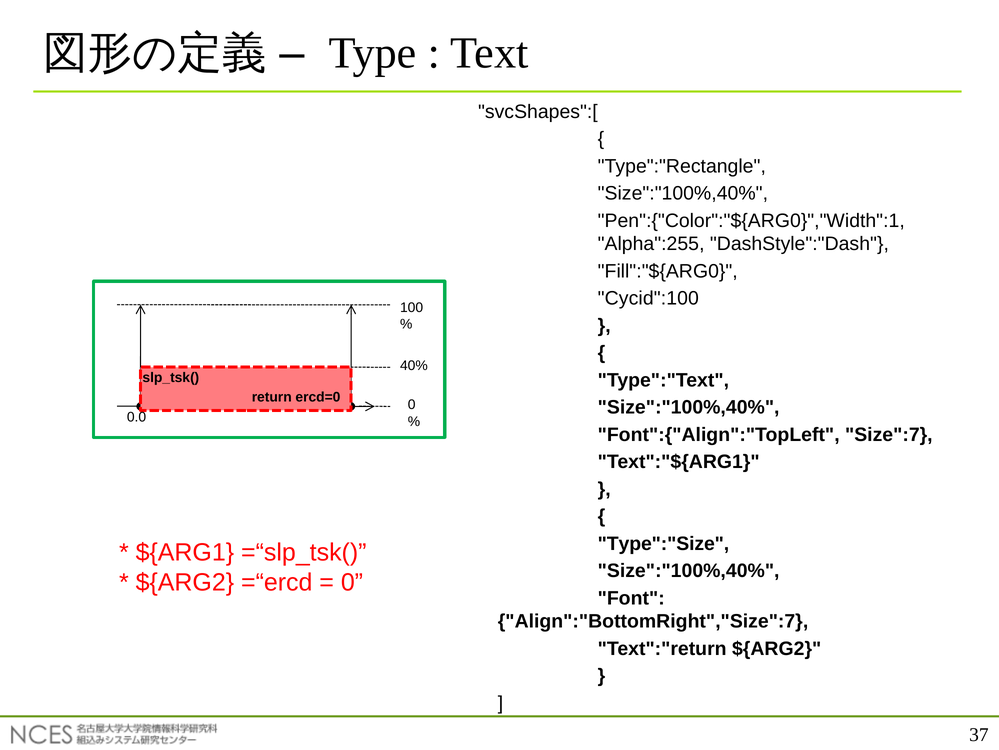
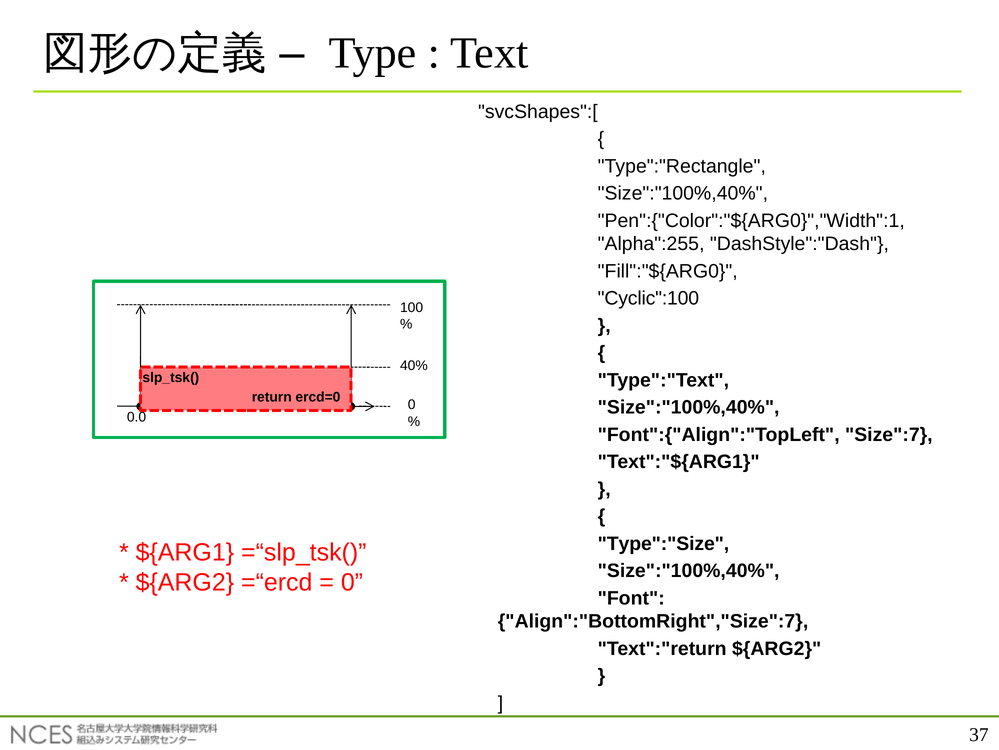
Cycid":100: Cycid":100 -> Cyclic":100 (648, 298)
